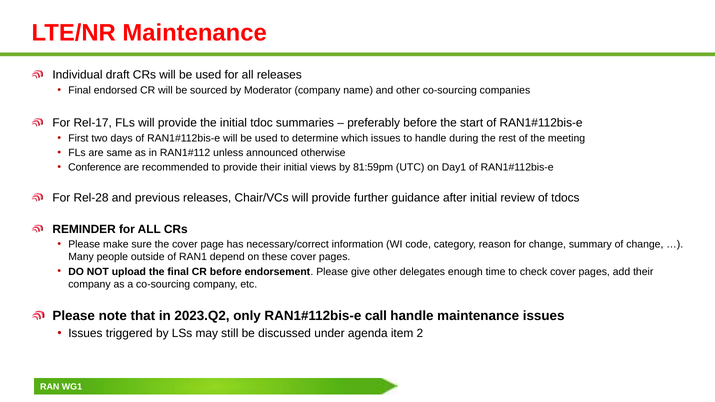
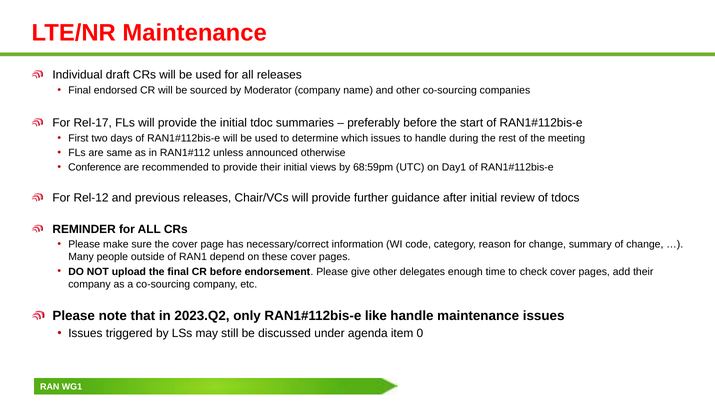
81:59pm: 81:59pm -> 68:59pm (373, 167)
Rel-28: Rel-28 -> Rel-12 (91, 198)
call: call -> like (376, 316)
2: 2 -> 0 (420, 334)
